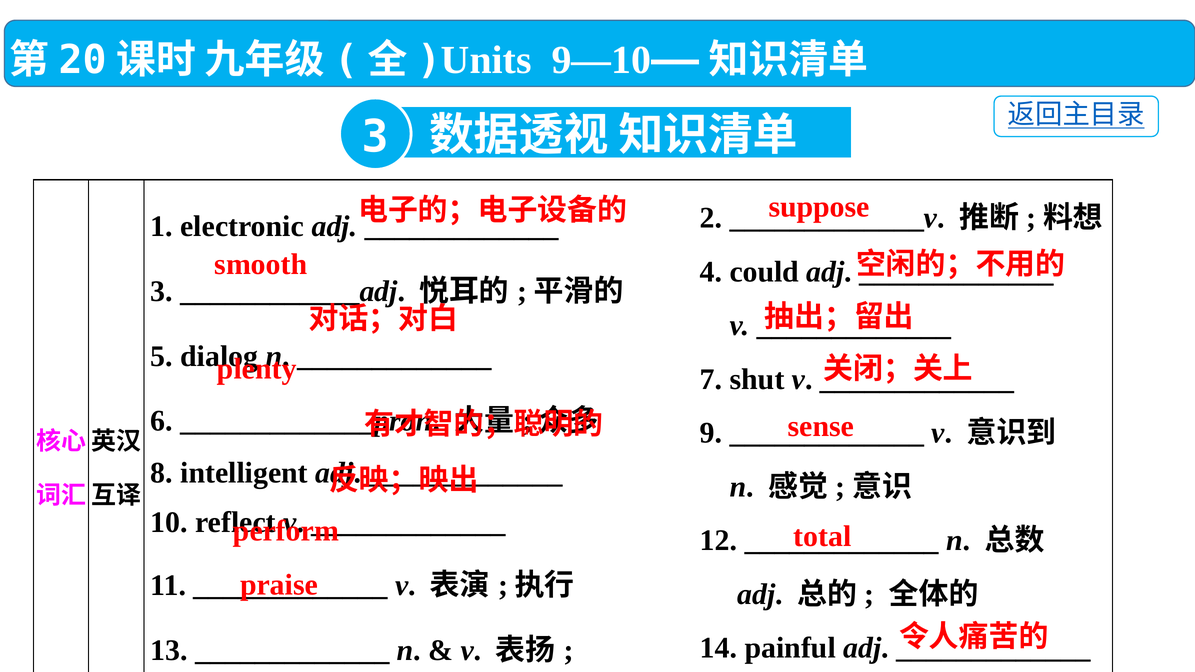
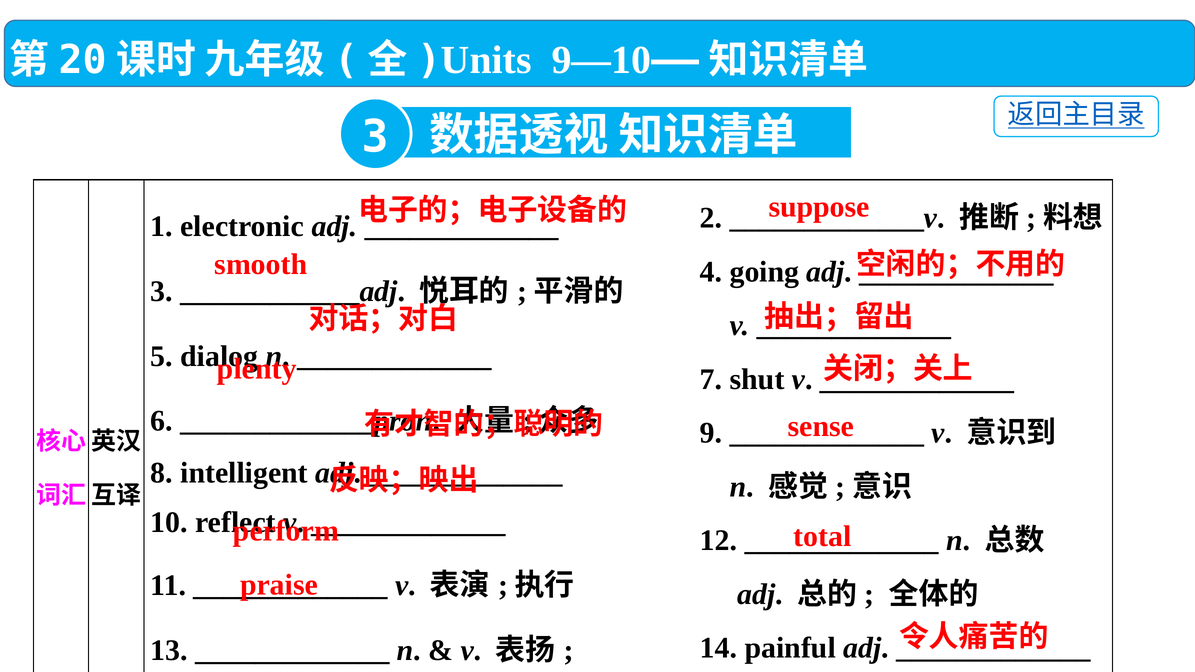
could: could -> going (764, 272)
